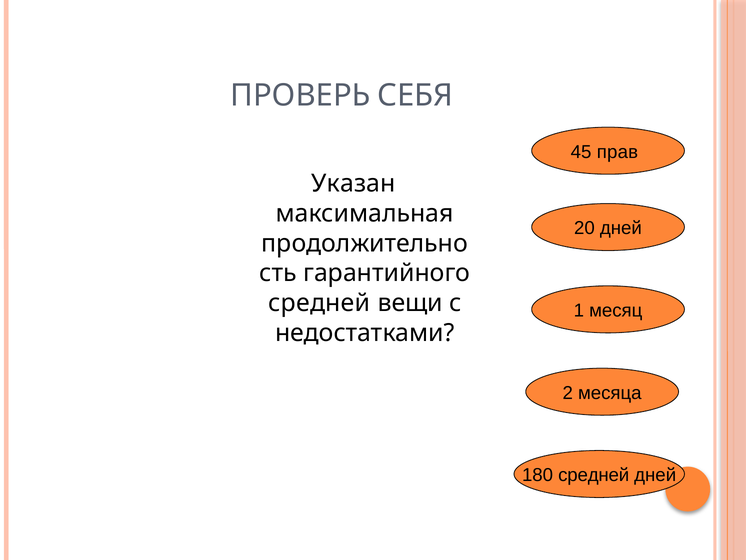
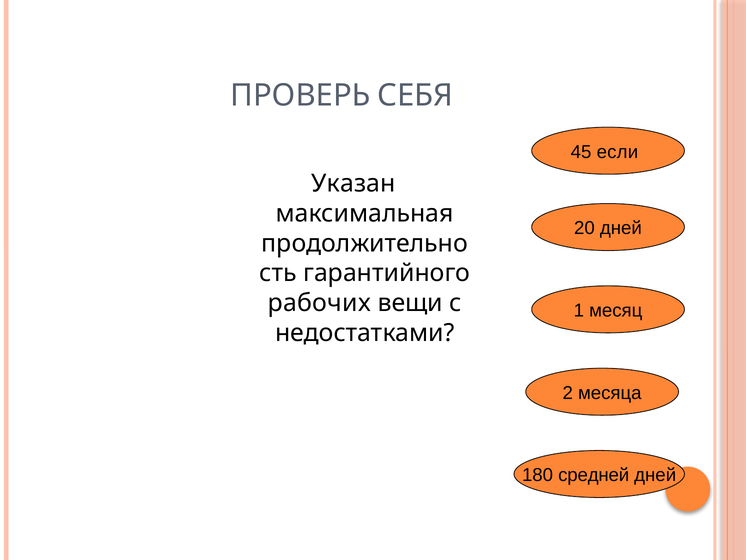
прав: прав -> если (617, 152)
средней: средней -> рабочих (319, 303)
